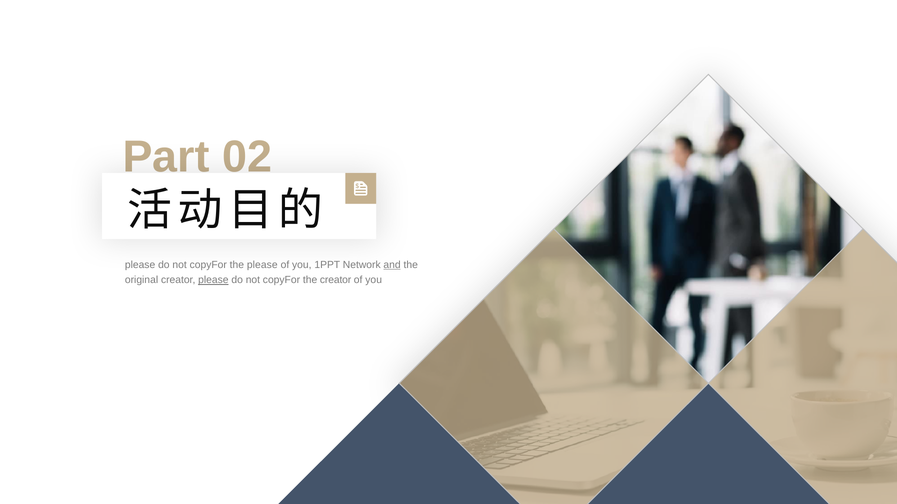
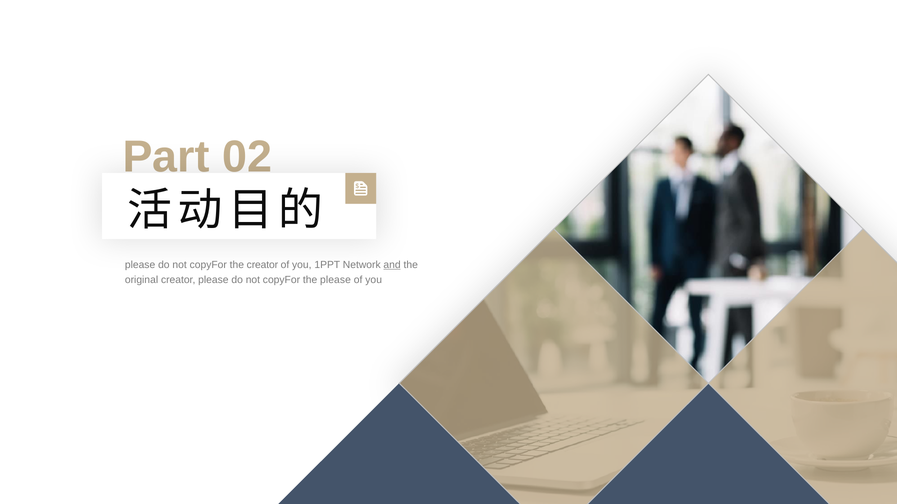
the please: please -> creator (262, 265)
please underline: present -> none (213, 280)
the creator: creator -> please (335, 280)
